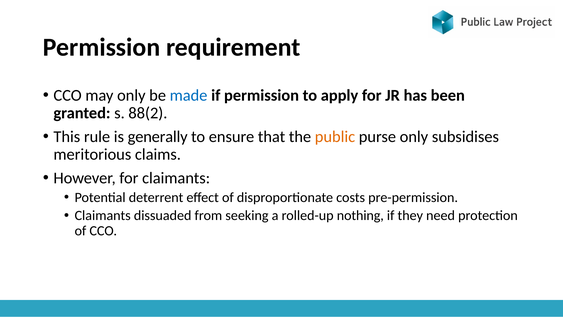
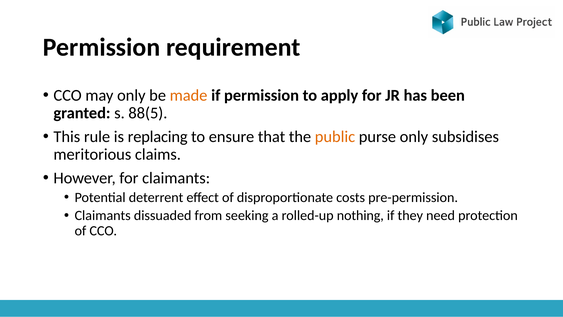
made colour: blue -> orange (189, 95)
88(2: 88(2 -> 88(5 (148, 113)
generally: generally -> replacing (158, 137)
